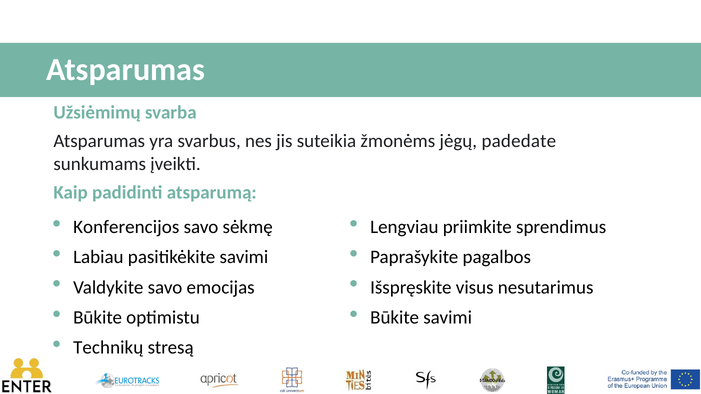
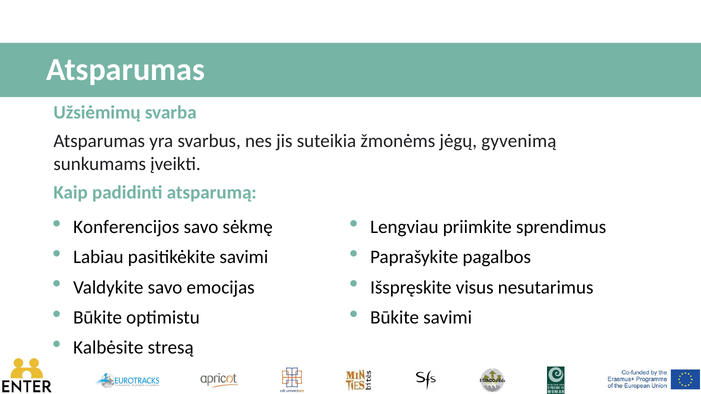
padedate: padedate -> gyvenimą (519, 141)
Technikų: Technikų -> Kalbėsite (108, 348)
